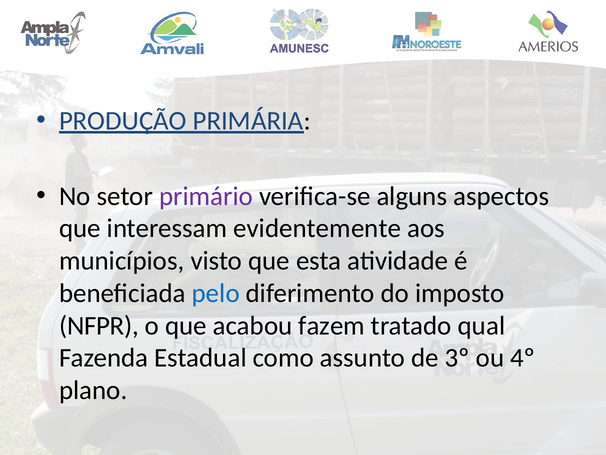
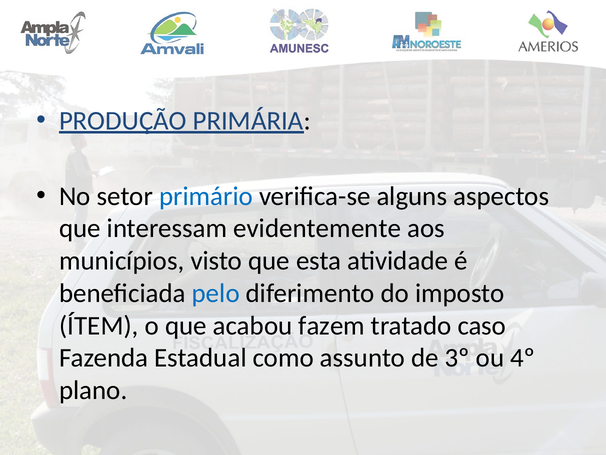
primário colour: purple -> blue (206, 196)
NFPR: NFPR -> ÍTEM (99, 325)
qual: qual -> caso (482, 325)
